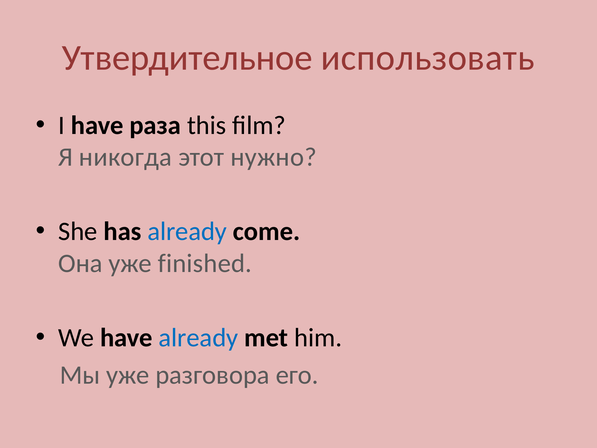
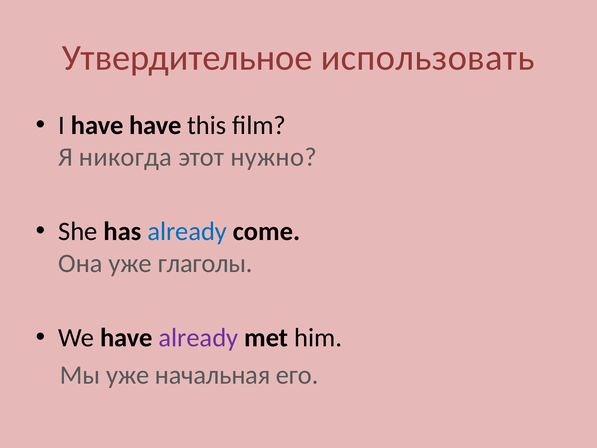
have раза: раза -> have (155, 125)
finished: finished -> глаголы (205, 263)
already colour: blue -> purple (198, 338)
разговора: разговора -> начальная (213, 375)
